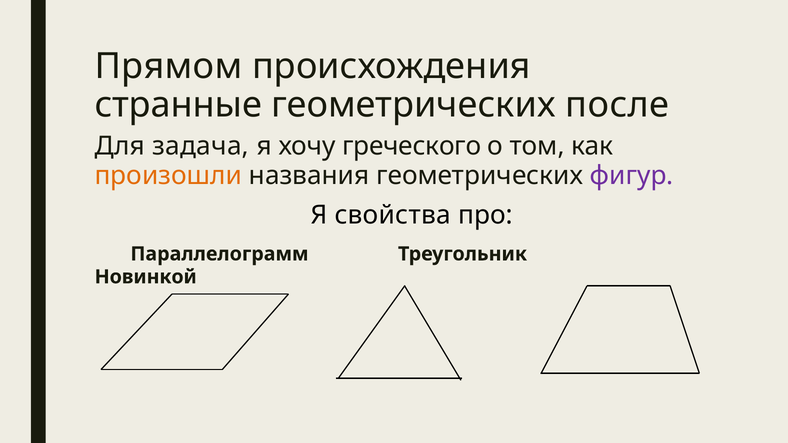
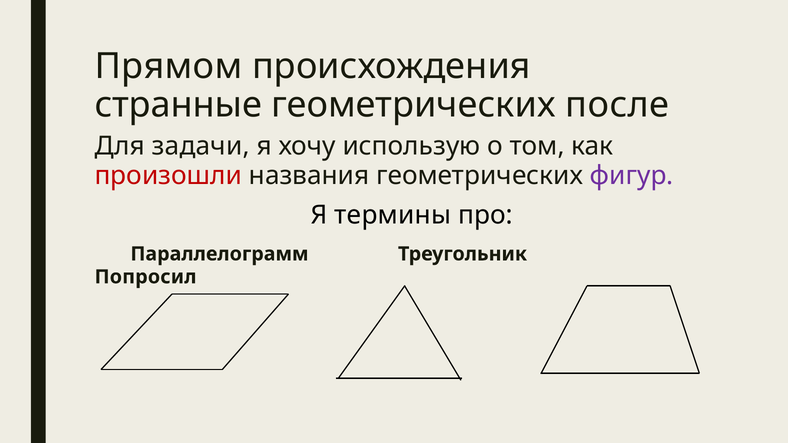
задача: задача -> задачи (201, 146)
греческого: греческого -> использую (412, 146)
произошли colour: orange -> red (168, 176)
свойства: свойства -> термины (393, 215)
Новинкой: Новинкой -> Попросил (146, 277)
